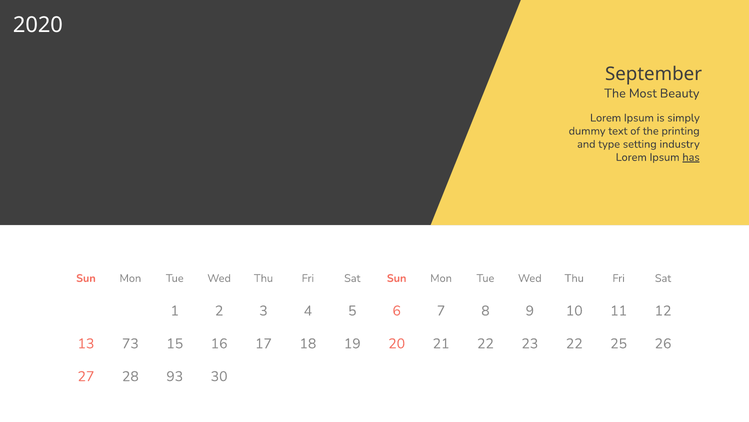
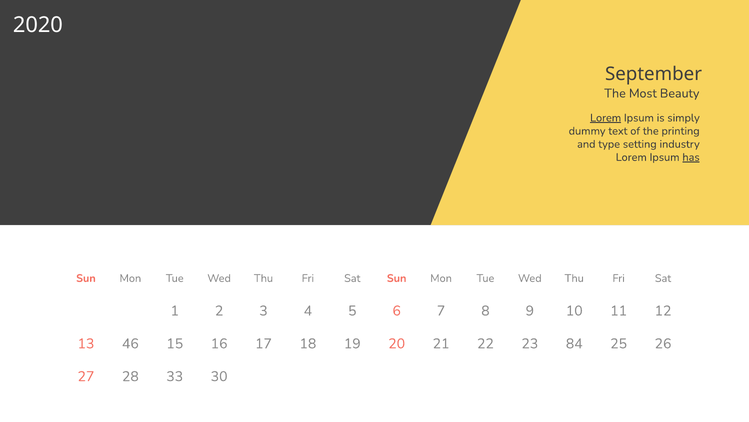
Lorem underline: none -> present (606, 118)
73: 73 -> 46 (130, 343)
23 22: 22 -> 84 (574, 343)
93: 93 -> 33 (175, 376)
